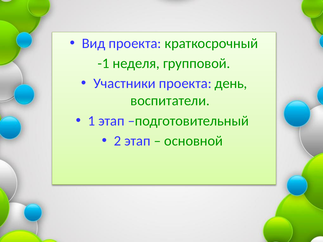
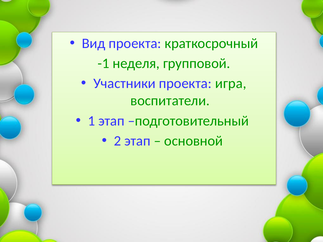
день: день -> игра (231, 84)
